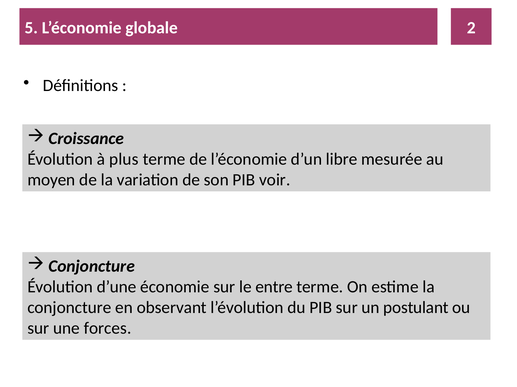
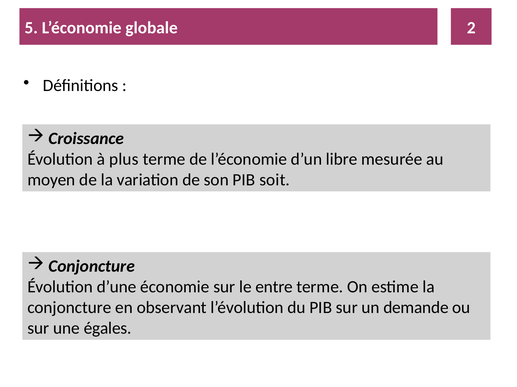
voir: voir -> soit (275, 180)
postulant: postulant -> demande (416, 308)
forces: forces -> égales (108, 329)
